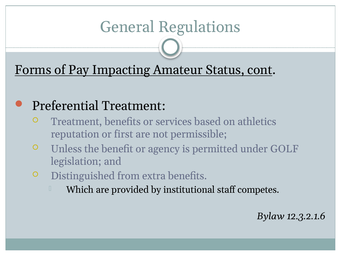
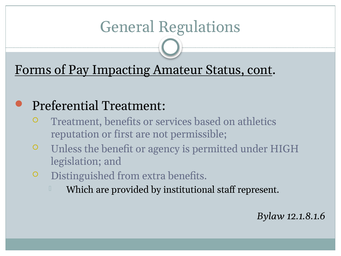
GOLF: GOLF -> HIGH (284, 149)
competes: competes -> represent (258, 190)
12.3.2.1.6: 12.3.2.1.6 -> 12.1.8.1.6 (306, 216)
